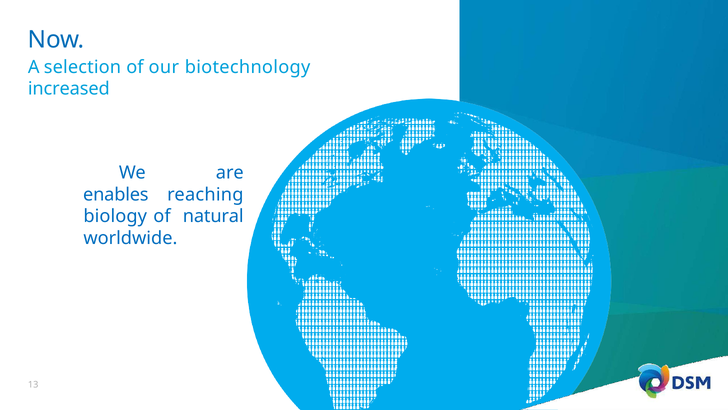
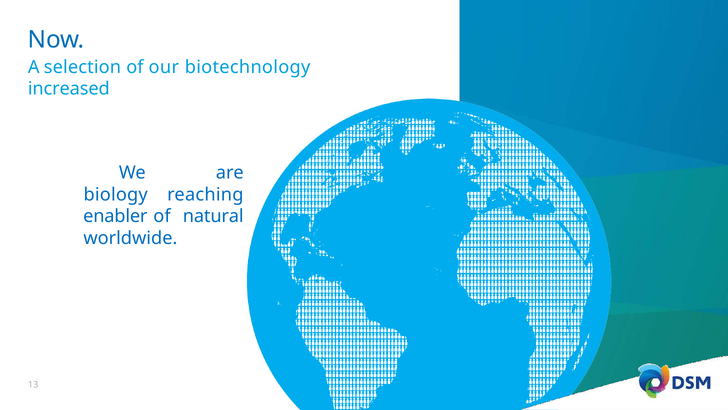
enables: enables -> biology (116, 194)
biology: biology -> enabler (115, 216)
